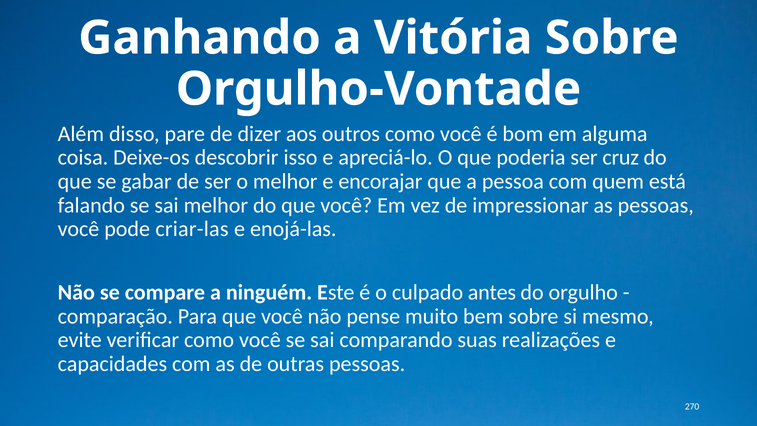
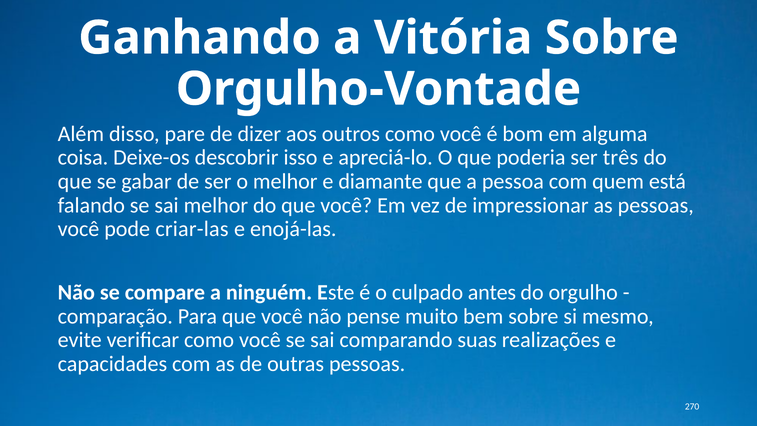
cruz: cruz -> três (621, 158)
encorajar: encorajar -> diamante (380, 181)
